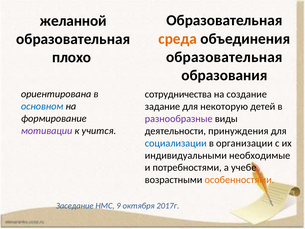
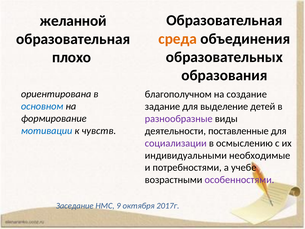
образовательная: образовательная -> образовательных (224, 57)
сотрудничества: сотрудничества -> благополучном (178, 94)
некоторую: некоторую -> выделение (224, 106)
мотивации colour: purple -> blue (47, 131)
учится: учится -> чувств (99, 131)
принуждения: принуждения -> поставленные (238, 131)
социализации colour: blue -> purple (176, 143)
организации: организации -> осмыслению (244, 143)
особенностями colour: orange -> purple (239, 180)
